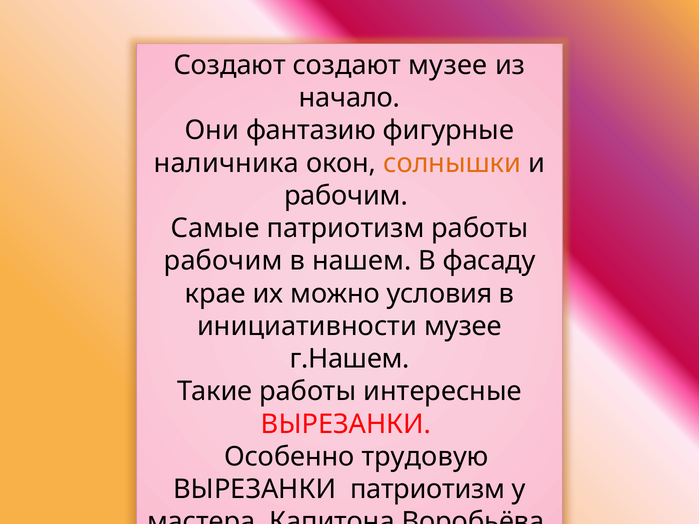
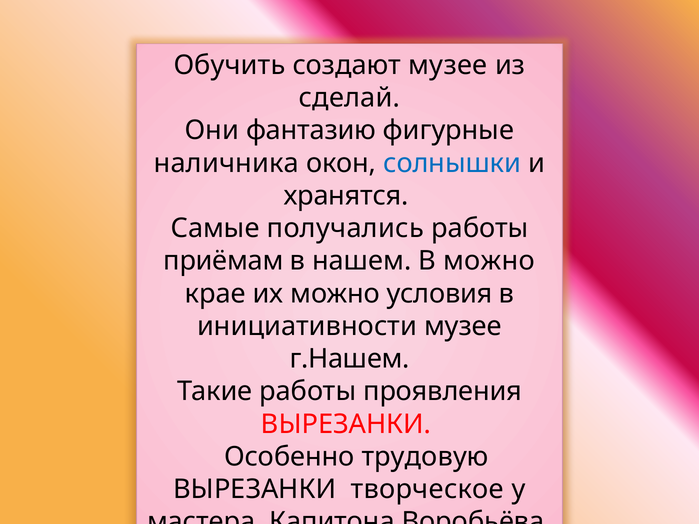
Создают: Создают -> Обучить (230, 65)
начало: начало -> сделай (349, 98)
солнышки colour: orange -> blue (452, 163)
рабочим: рабочим -> хранятся (346, 196)
Самые патриотизм: патриотизм -> получались (345, 228)
рабочим: рабочим -> приёмам (223, 261)
В фасаду: фасаду -> можно (489, 261)
интересные: интересные -> проявления (443, 392)
ВЫРЕЗАНКИ патриотизм: патриотизм -> творческое (427, 490)
